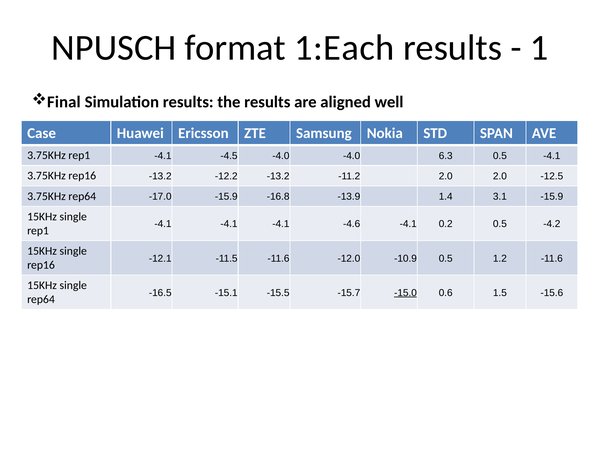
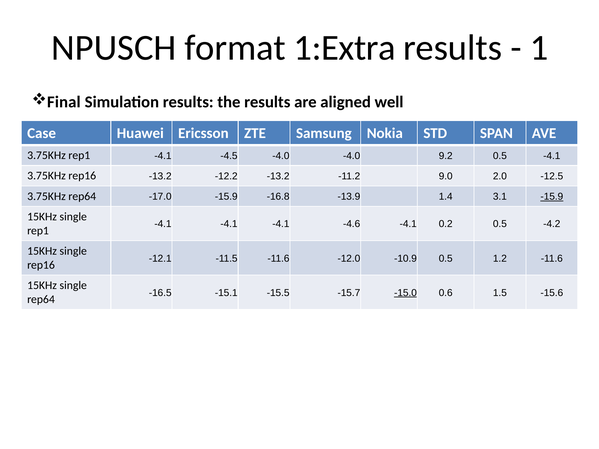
1:Each: 1:Each -> 1:Extra (345, 48)
6.3: 6.3 -> 9.2 (446, 156)
-11.2 2.0: 2.0 -> 9.0 (446, 176)
-15.9 underline: none -> present (552, 197)
